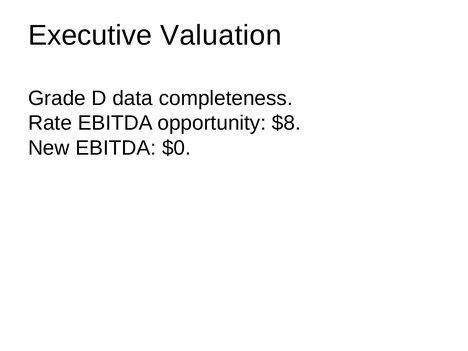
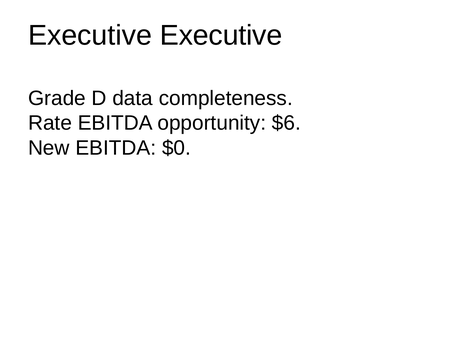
Executive Valuation: Valuation -> Executive (221, 36)
$8: $8 -> $6 (286, 123)
